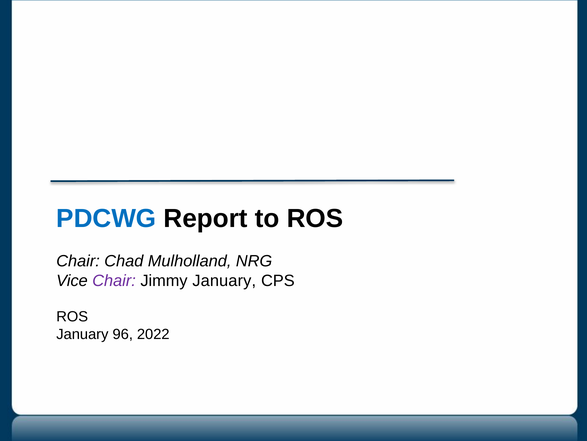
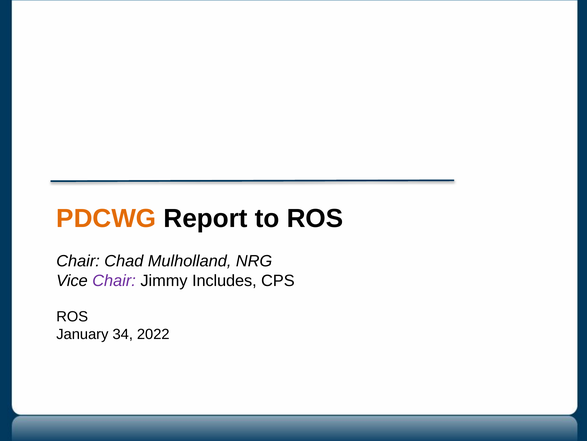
PDCWG colour: blue -> orange (106, 218)
Jimmy January: January -> Includes (224, 280)
96: 96 -> 34 (123, 334)
